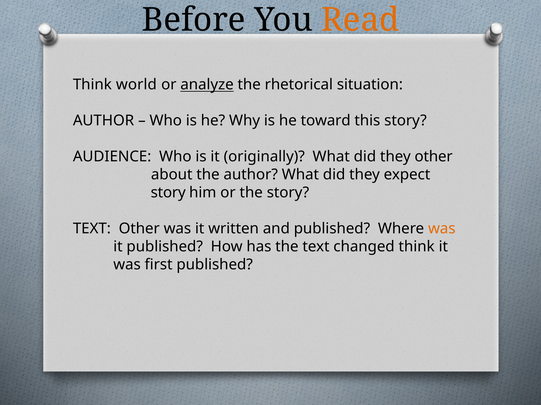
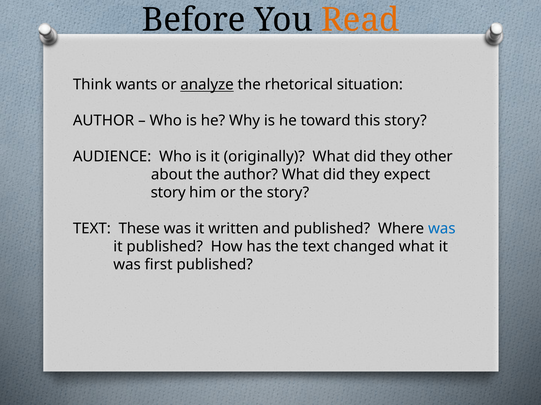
world: world -> wants (137, 85)
TEXT Other: Other -> These (139, 229)
was colour: orange -> blue (442, 229)
changed think: think -> what (417, 247)
